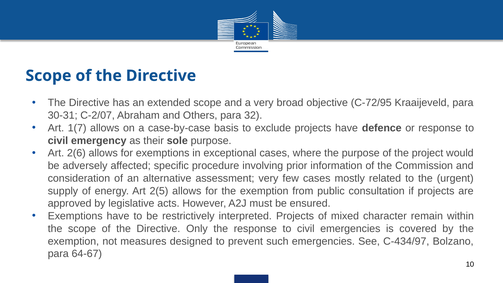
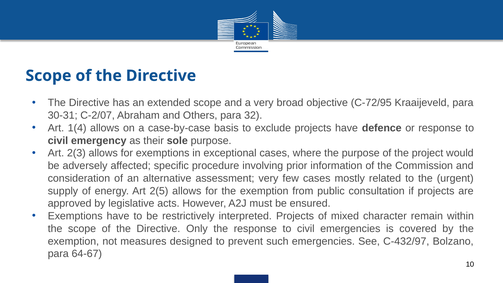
1(7: 1(7 -> 1(4 (77, 128)
2(6: 2(6 -> 2(3 (76, 153)
C-434/97: C-434/97 -> C-432/97 (406, 241)
